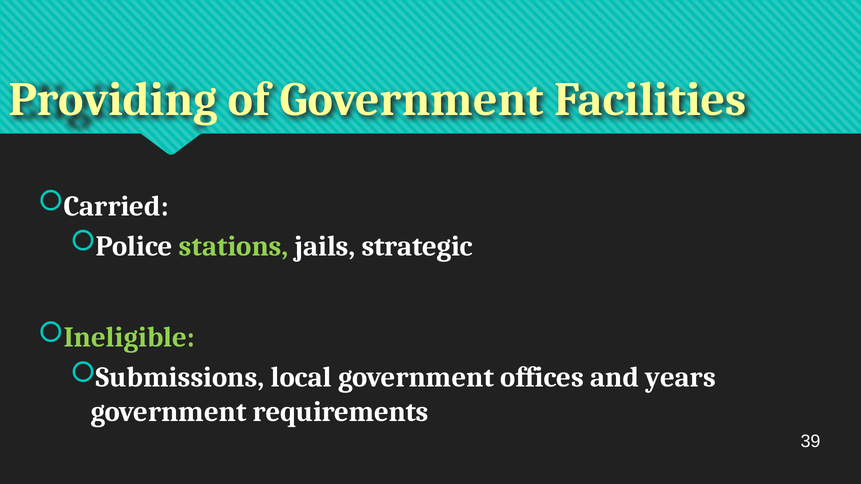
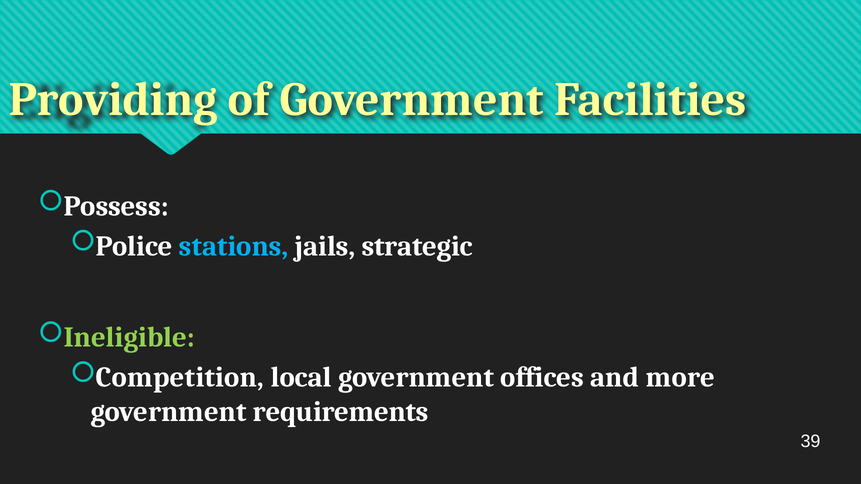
Carried: Carried -> Possess (116, 206)
stations colour: light green -> light blue (234, 246)
Submissions: Submissions -> Competition (180, 378)
years: years -> more (680, 378)
